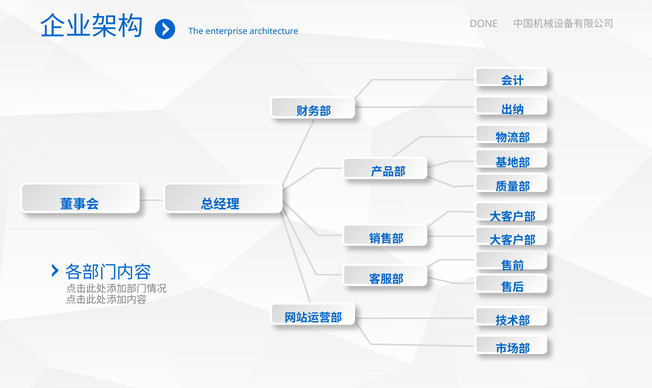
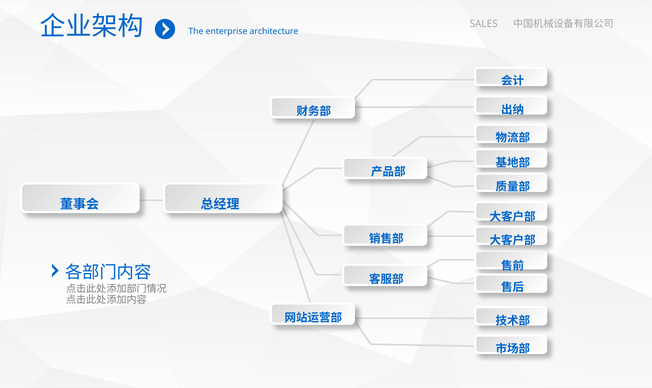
DONE: DONE -> SALES (484, 24)
